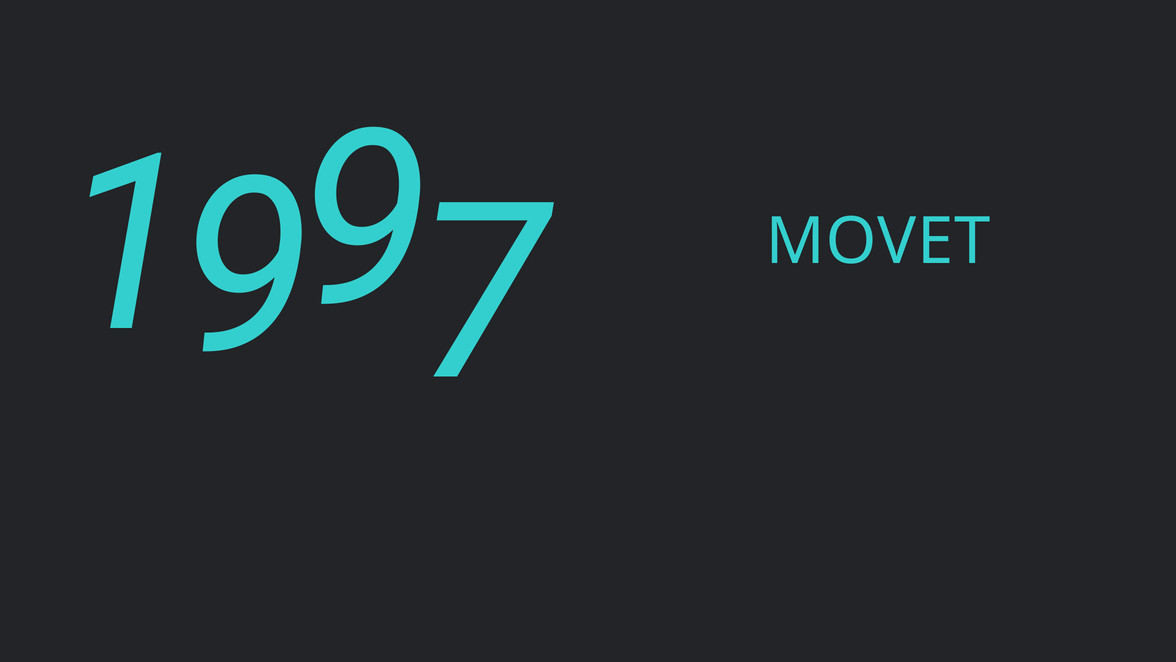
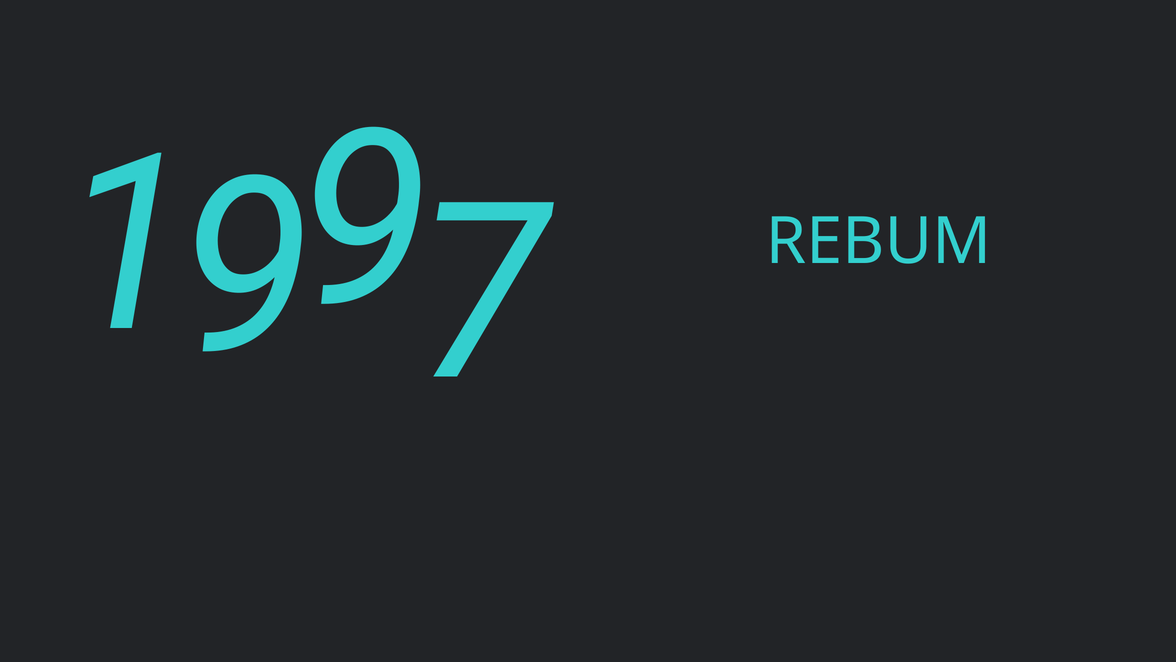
MOVET: MOVET -> REBUM (879, 241)
